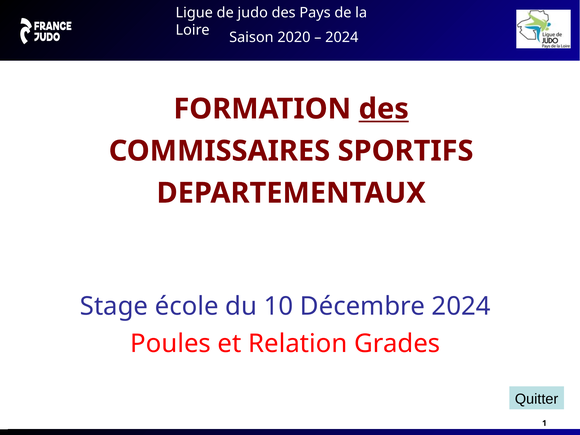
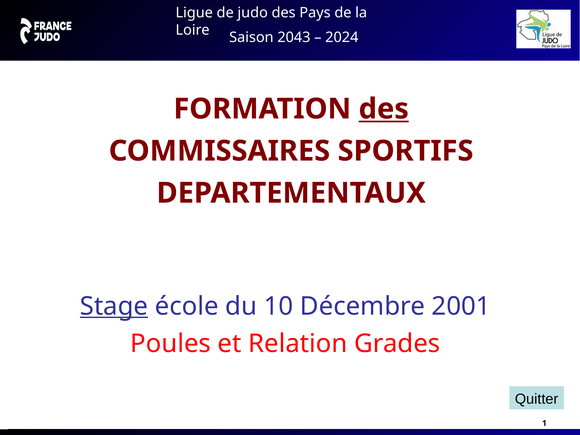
2020: 2020 -> 2043 (294, 37)
Stage underline: none -> present (114, 306)
Décembre 2024: 2024 -> 2001 (461, 306)
